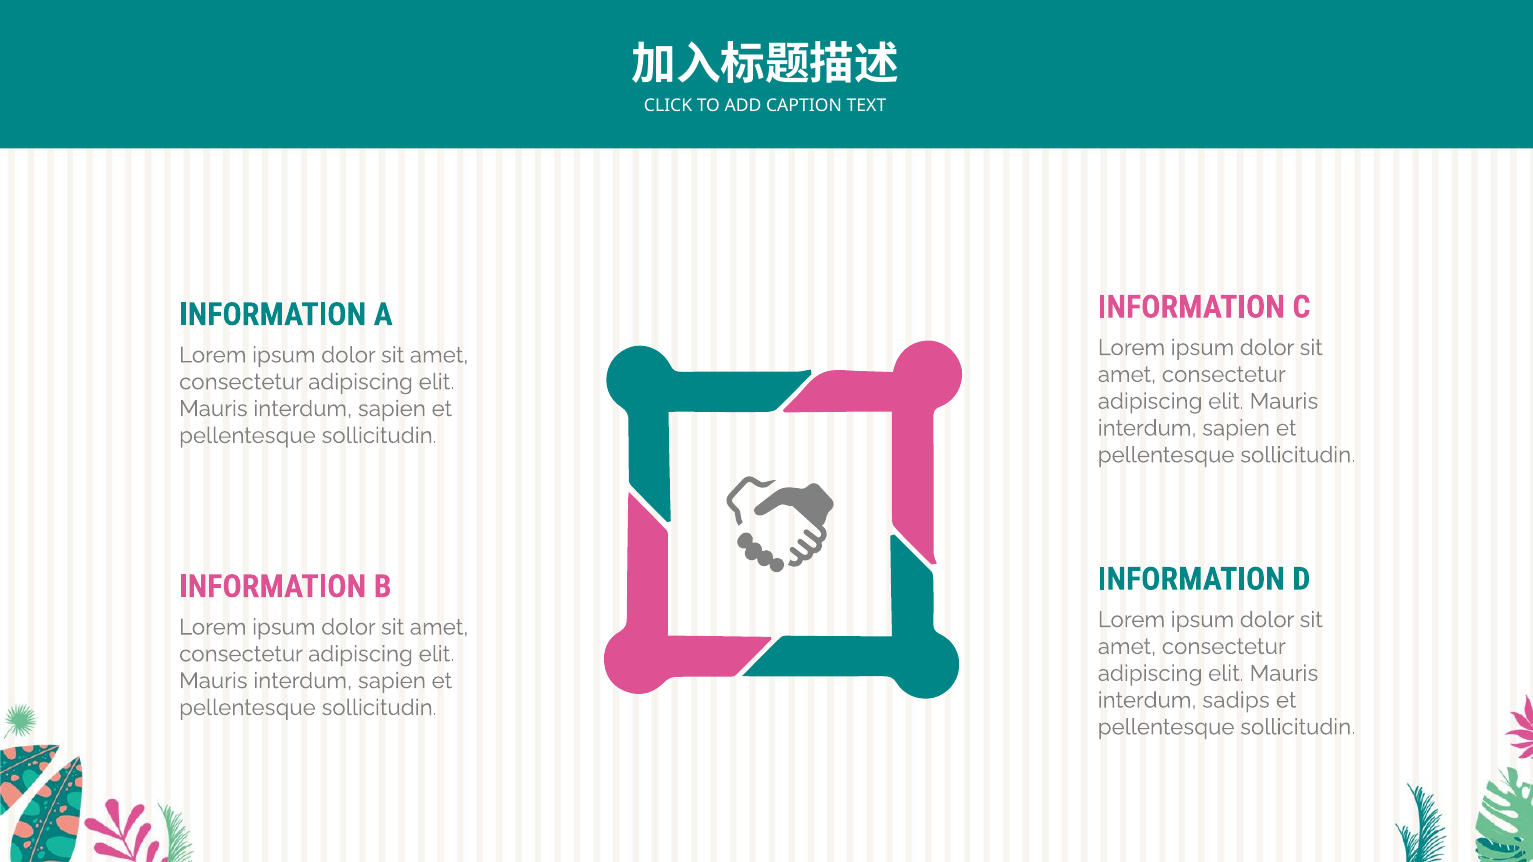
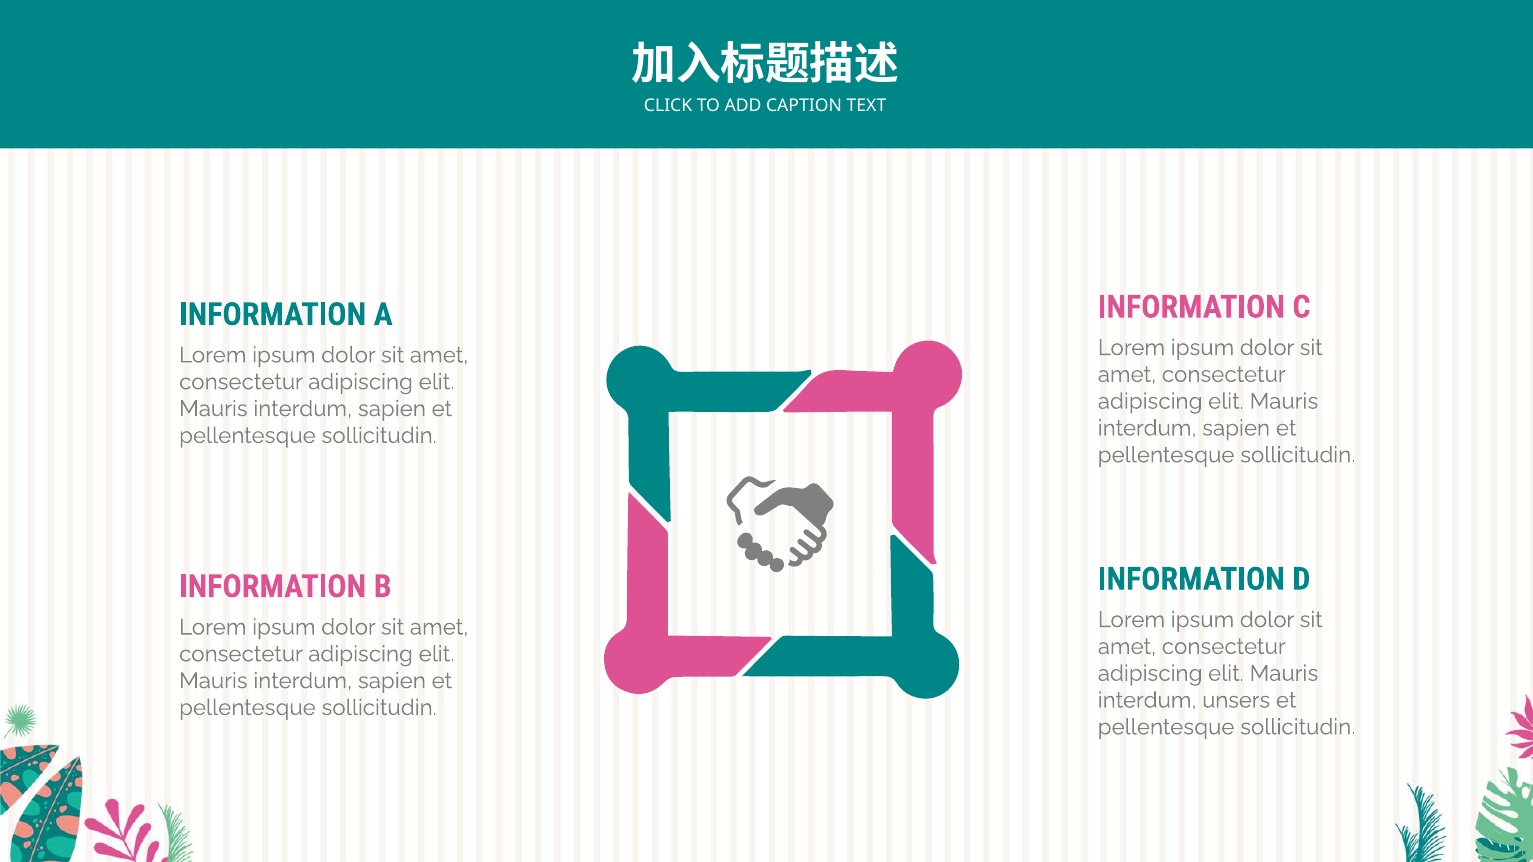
sadips: sadips -> unsers (1236, 701)
